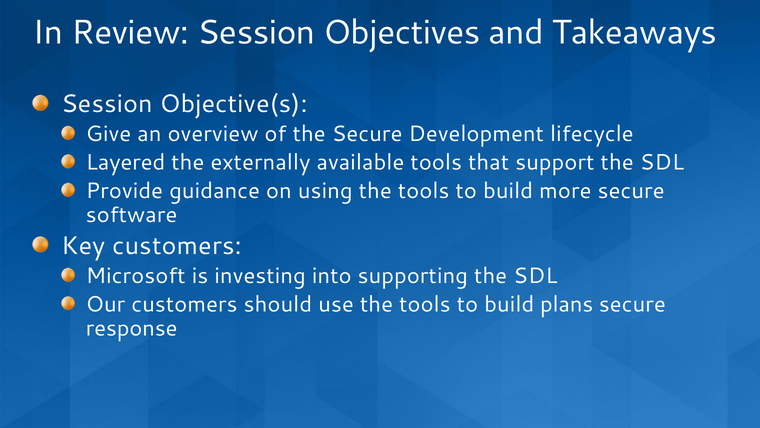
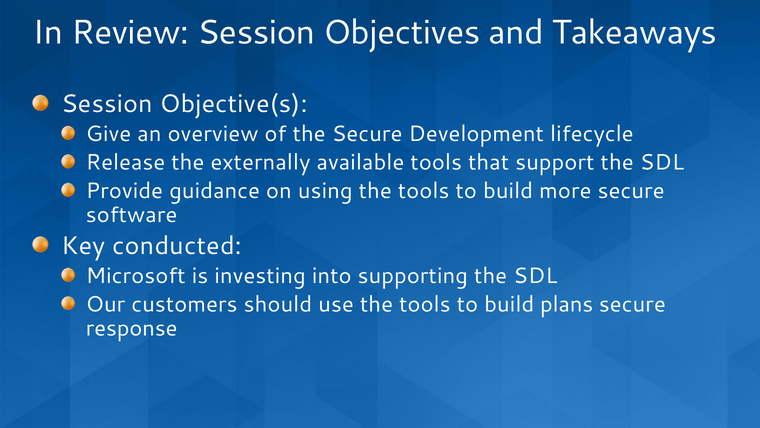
Layered: Layered -> Release (125, 162)
Key customers: customers -> conducted (177, 245)
